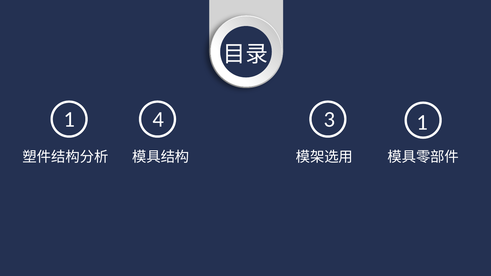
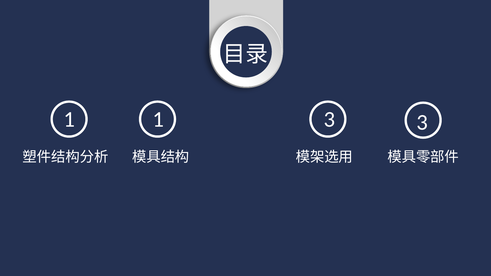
1 4: 4 -> 1 (158, 120)
3 1: 1 -> 3 (422, 123)
